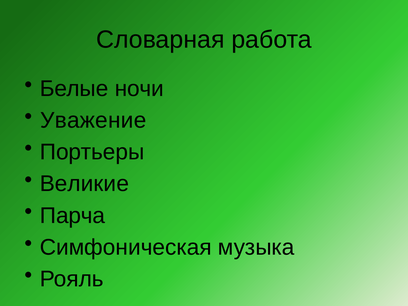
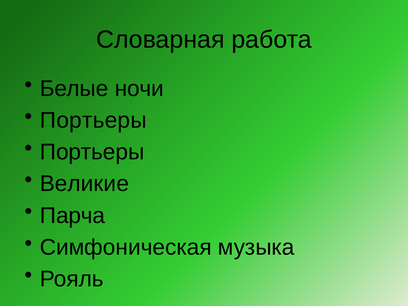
Уважение: Уважение -> Портьеры (93, 120)
